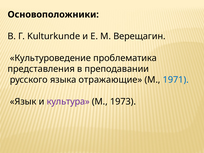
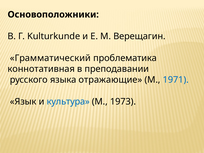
Культуроведение: Культуроведение -> Грамматический (50, 58)
представления: представления -> коннотативная (41, 69)
культура colour: purple -> blue (68, 102)
